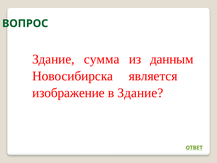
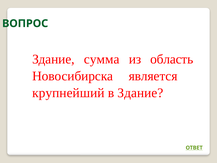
данным: данным -> область (172, 59)
изображение: изображение -> крупнейший (68, 93)
